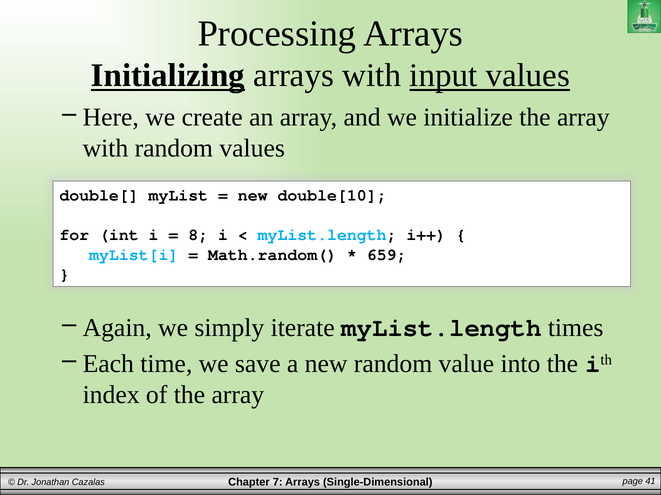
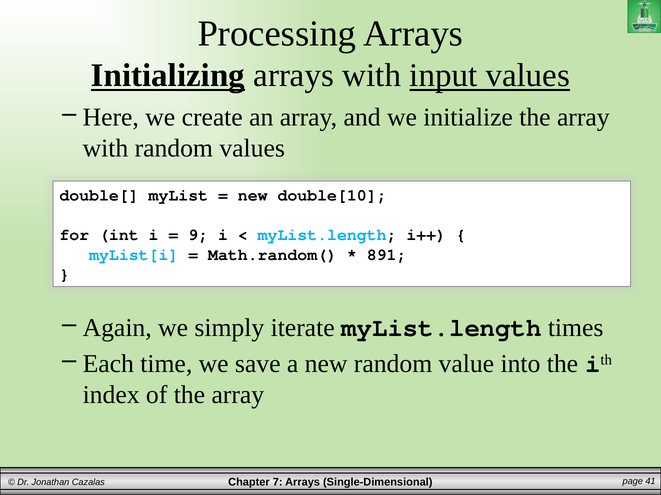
8: 8 -> 9 (198, 235)
659: 659 -> 891 (387, 255)
